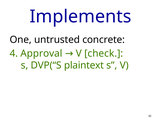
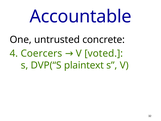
Implements: Implements -> Accountable (81, 17)
Approval: Approval -> Coercers (41, 53)
check: check -> voted (104, 53)
